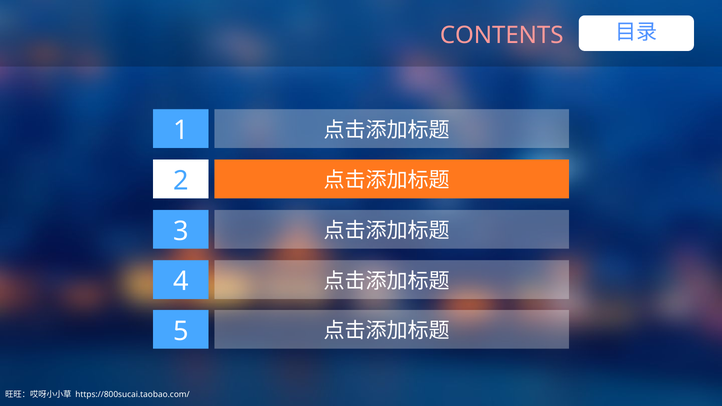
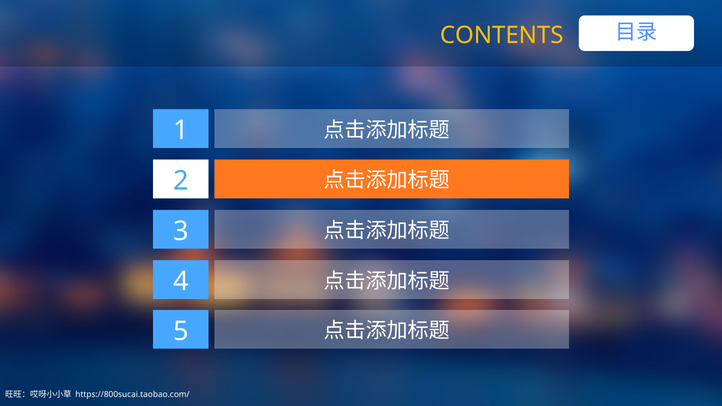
CONTENTS colour: pink -> yellow (502, 35)
